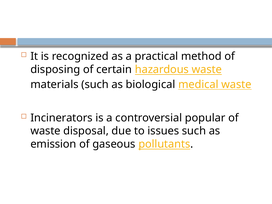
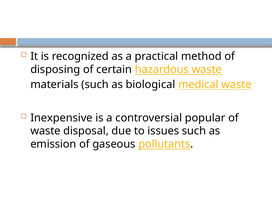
Incinerators: Incinerators -> Inexpensive (61, 118)
